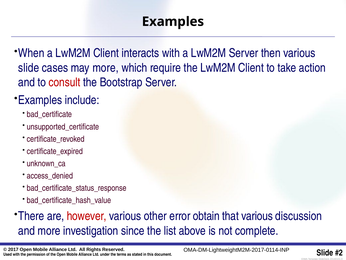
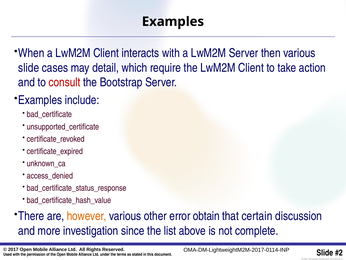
may more: more -> detail (106, 68)
however colour: red -> orange (87, 216)
that various: various -> certain (257, 216)
